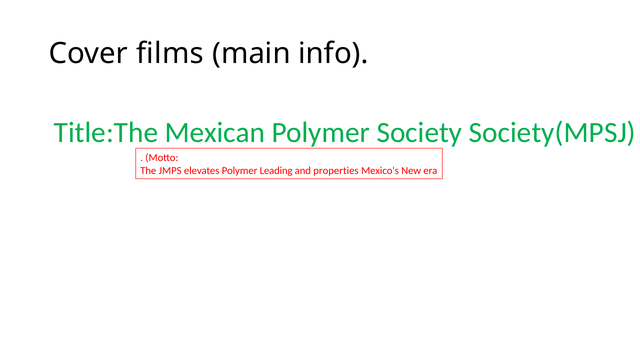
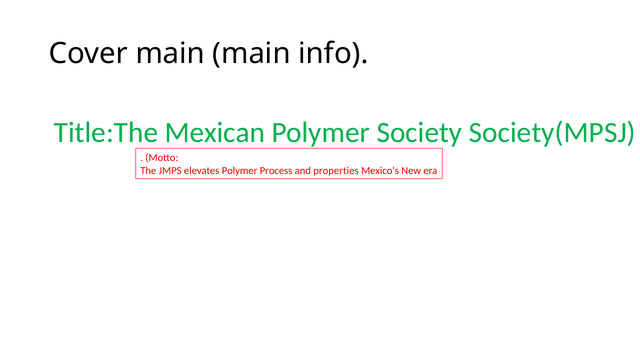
Cover films: films -> main (170, 54)
Leading: Leading -> Process (276, 171)
